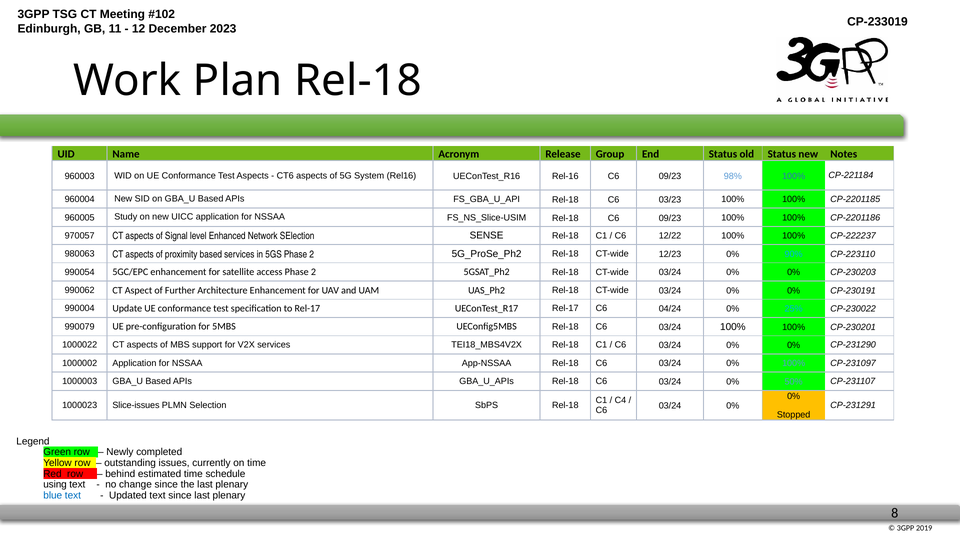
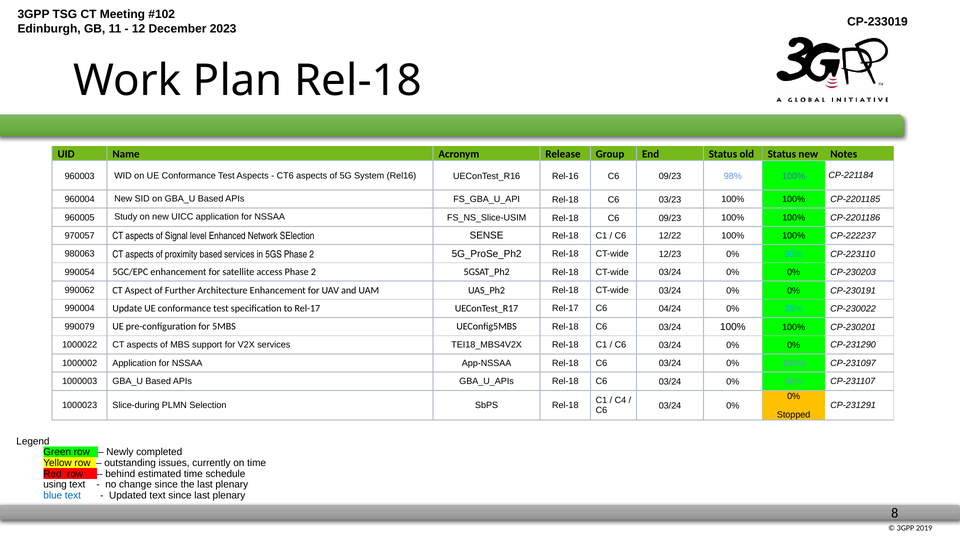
Slice-issues: Slice-issues -> Slice-during (136, 405)
